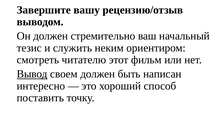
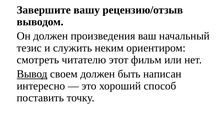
стремительно: стремительно -> произведения (103, 36)
